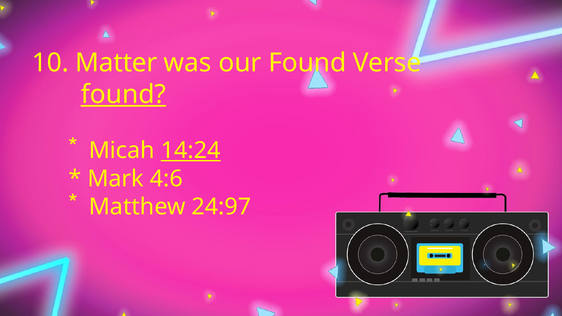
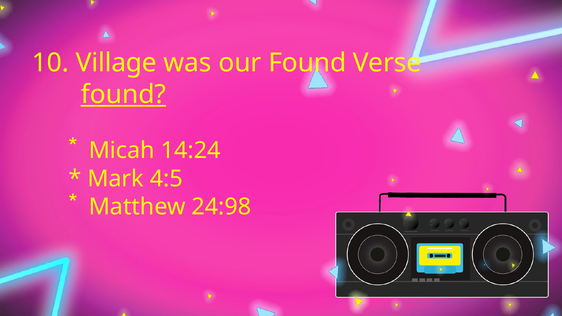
Matter: Matter -> Village (116, 63)
14:24 underline: present -> none (191, 151)
4:6: 4:6 -> 4:5 (166, 179)
24:97: 24:97 -> 24:98 (221, 207)
